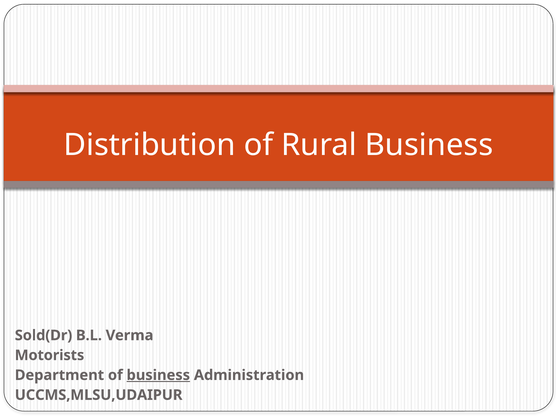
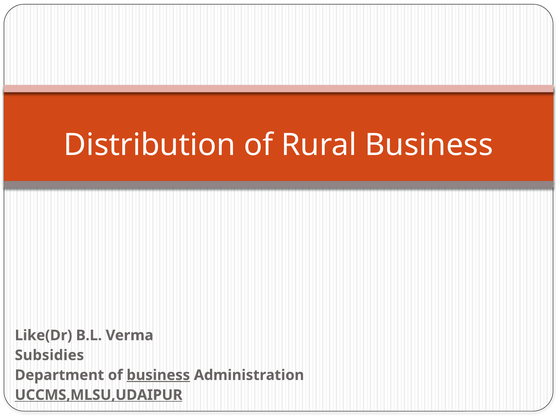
Sold(Dr: Sold(Dr -> Like(Dr (43, 336)
Motorists: Motorists -> Subsidies (49, 356)
UCCMS,MLSU,UDAIPUR underline: none -> present (99, 396)
